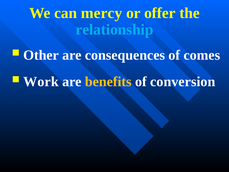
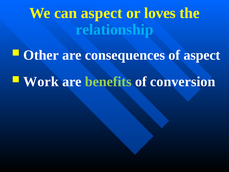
can mercy: mercy -> aspect (102, 13)
offer: offer -> loves (160, 13)
of comes: comes -> aspect (202, 55)
benefits colour: yellow -> light green (108, 82)
